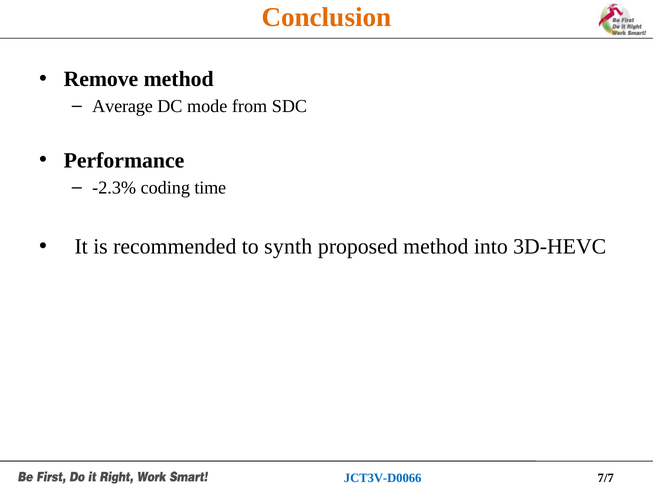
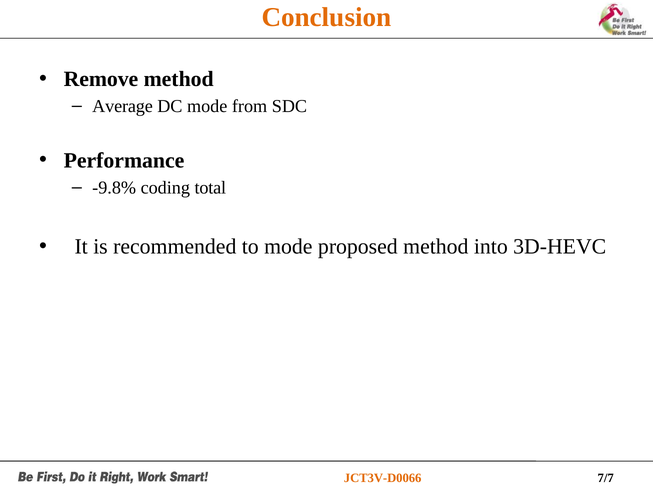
-2.3%: -2.3% -> -9.8% (114, 188)
time: time -> total (210, 188)
to synth: synth -> mode (288, 247)
JCT3V-D0066 colour: blue -> orange (383, 478)
